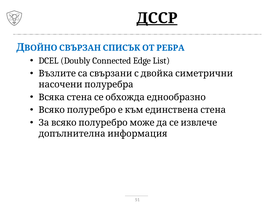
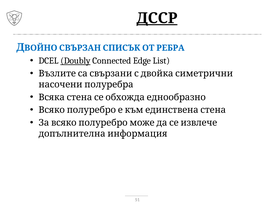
Doubly underline: none -> present (75, 61)
